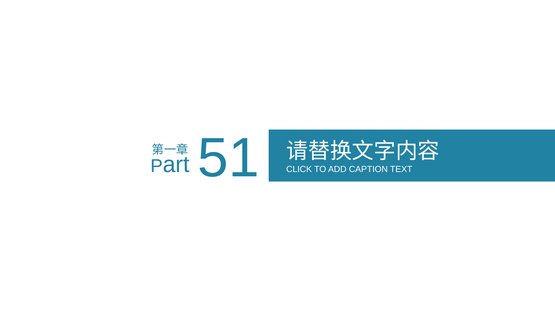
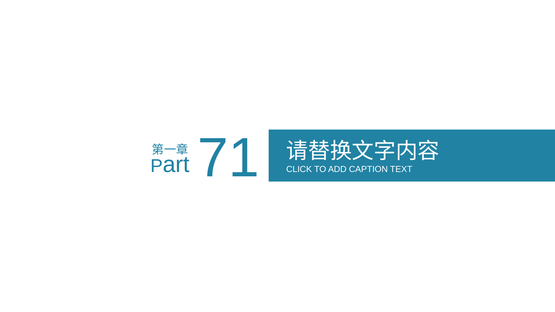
51: 51 -> 71 (229, 158)
